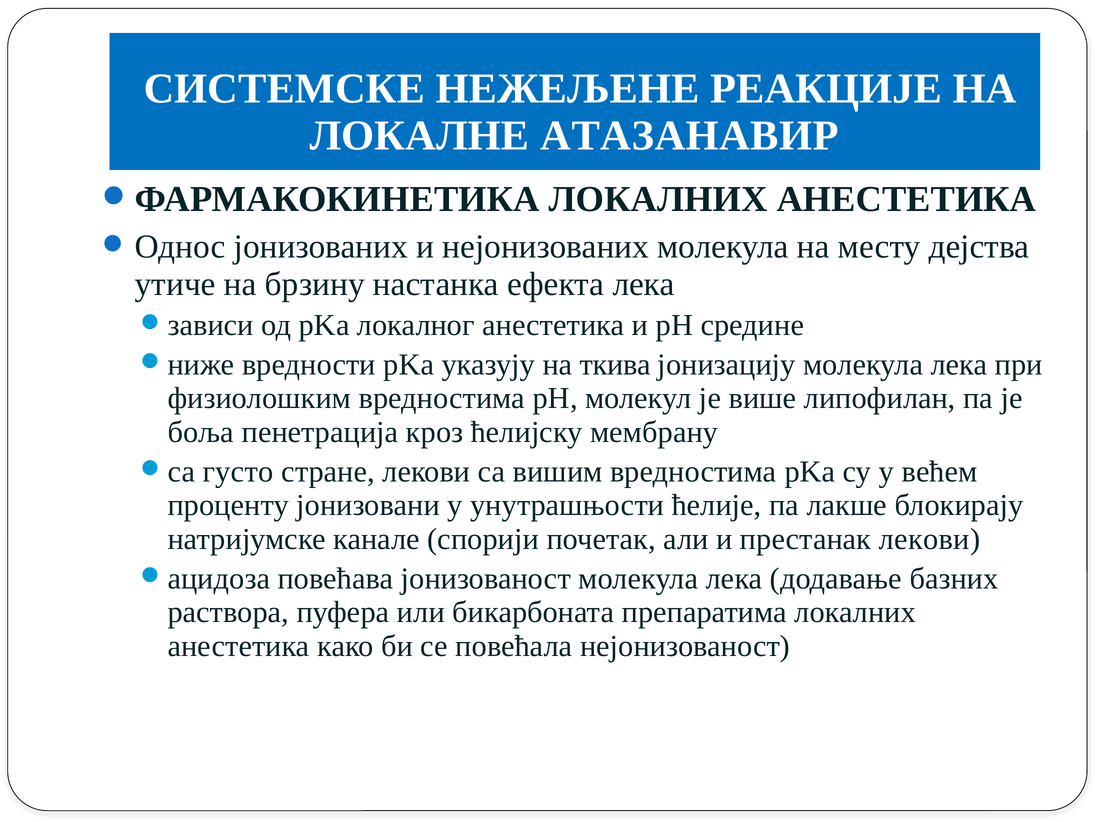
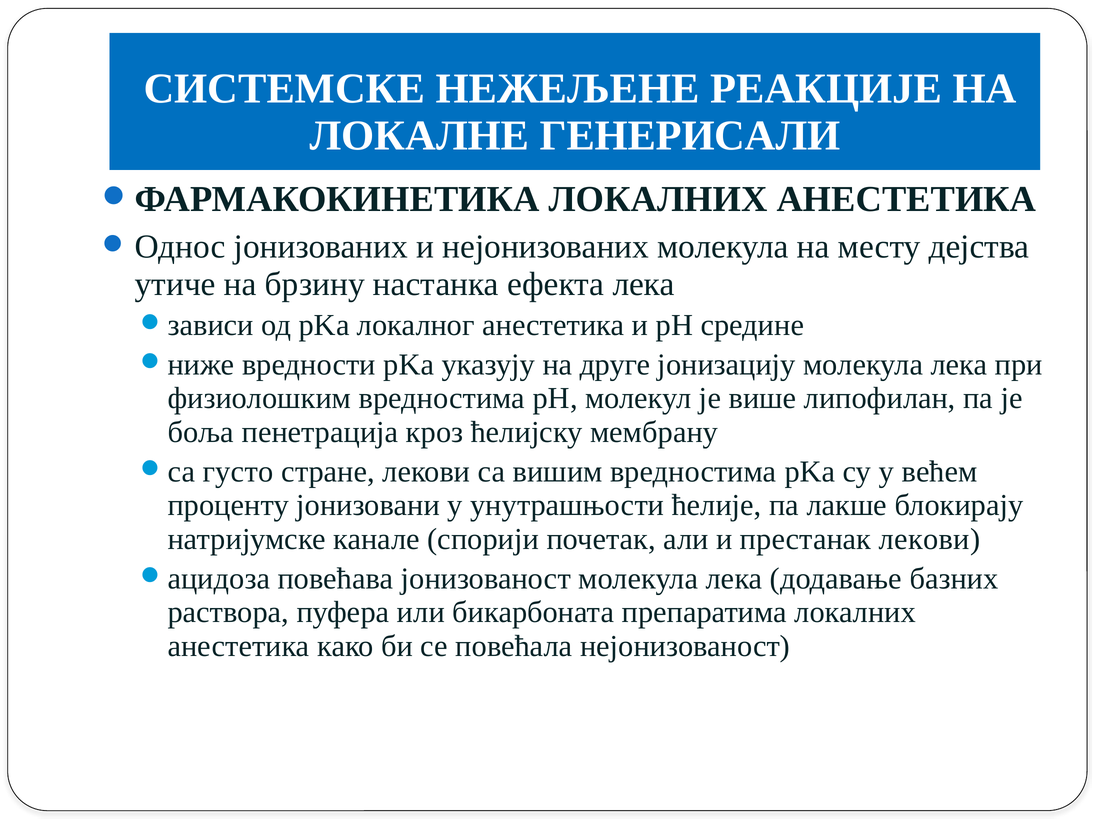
АТАЗАНАВИР: АТАЗАНАВИР -> ГЕНЕРИСАЛИ (690, 136)
ткива: ткива -> друге (615, 364)
